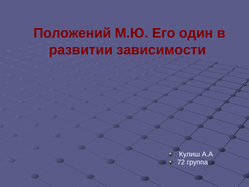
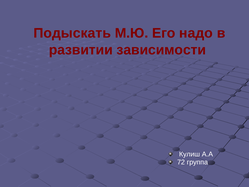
Положений: Положений -> Подыскать (72, 33)
один: один -> надо (196, 33)
